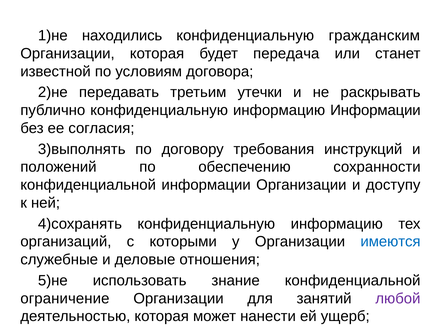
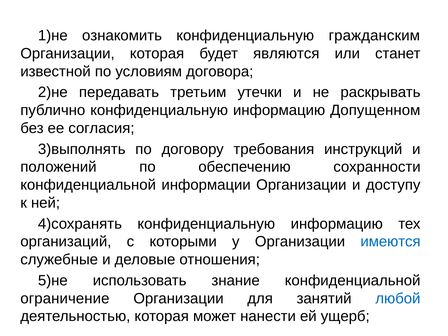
находились: находились -> ознакомить (122, 36)
передача: передача -> являются (286, 54)
информацию Информации: Информации -> Допущенном (375, 110)
любой colour: purple -> blue (398, 298)
